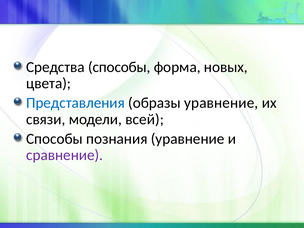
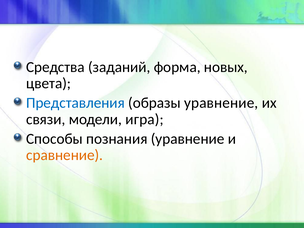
Средства способы: способы -> заданий (119, 67)
всей: всей -> игра (145, 119)
сравнение colour: purple -> orange (65, 155)
